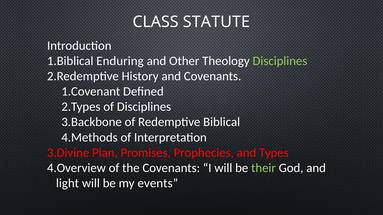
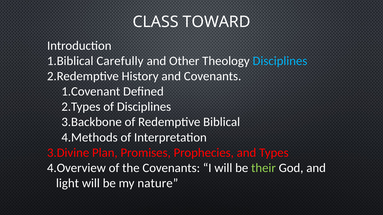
STATUTE: STATUTE -> TOWARD (217, 22)
Enduring: Enduring -> Carefully (120, 61)
Disciplines colour: light green -> light blue (280, 61)
events: events -> nature (158, 184)
